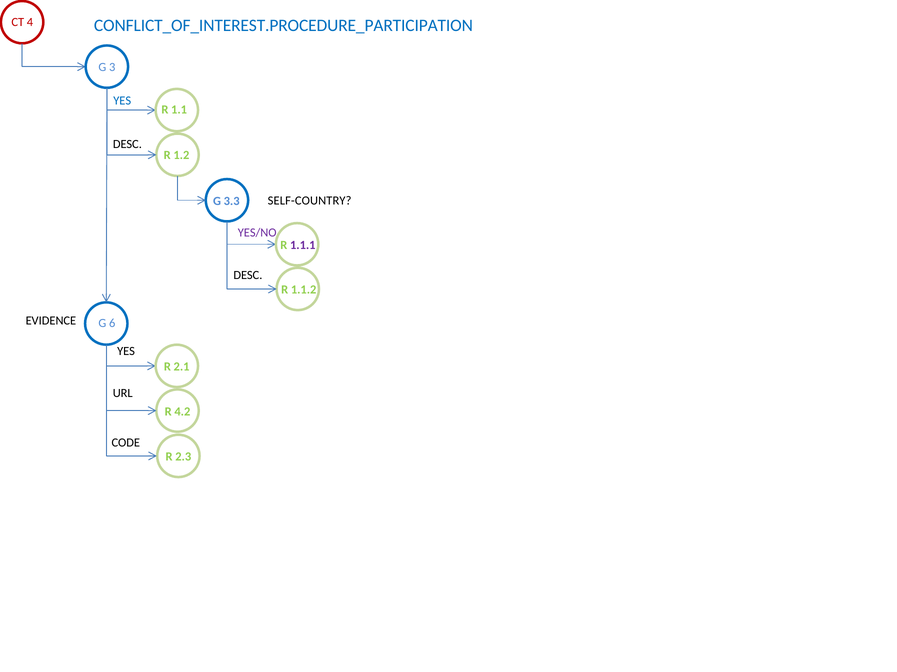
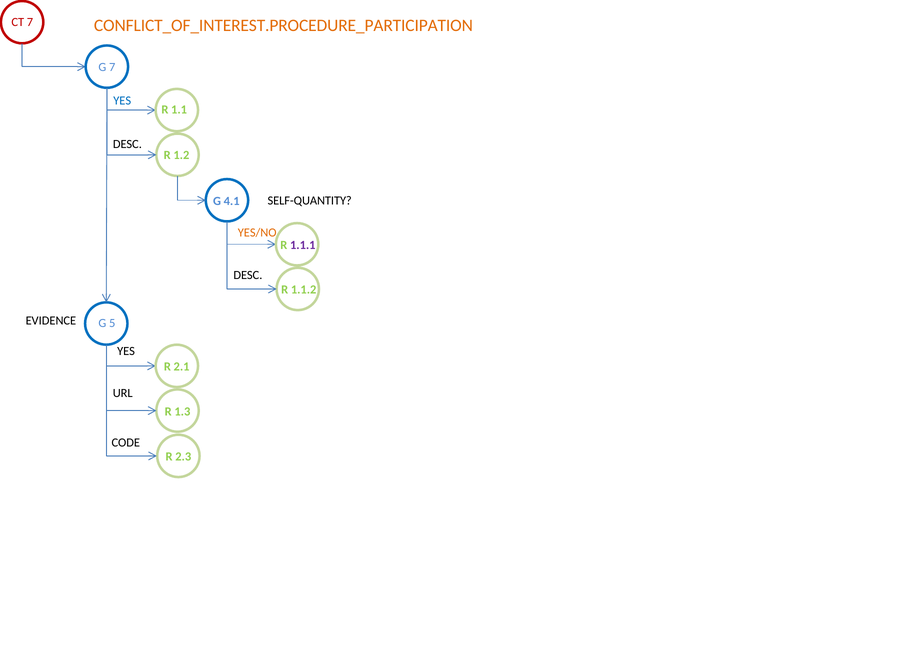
CT 4: 4 -> 7 (30, 22)
CONFLICT_OF_INTEREST.PROCEDURE_PARTICIPATION colour: blue -> orange (283, 26)
G 3: 3 -> 7 (112, 67)
SELF-COUNTRY: SELF-COUNTRY -> SELF-QUANTITY (310, 201)
3.3: 3.3 -> 4.1 (232, 201)
YES/NO colour: purple -> orange (257, 233)
6: 6 -> 5 (112, 324)
4.2: 4.2 -> 1.3 (182, 412)
